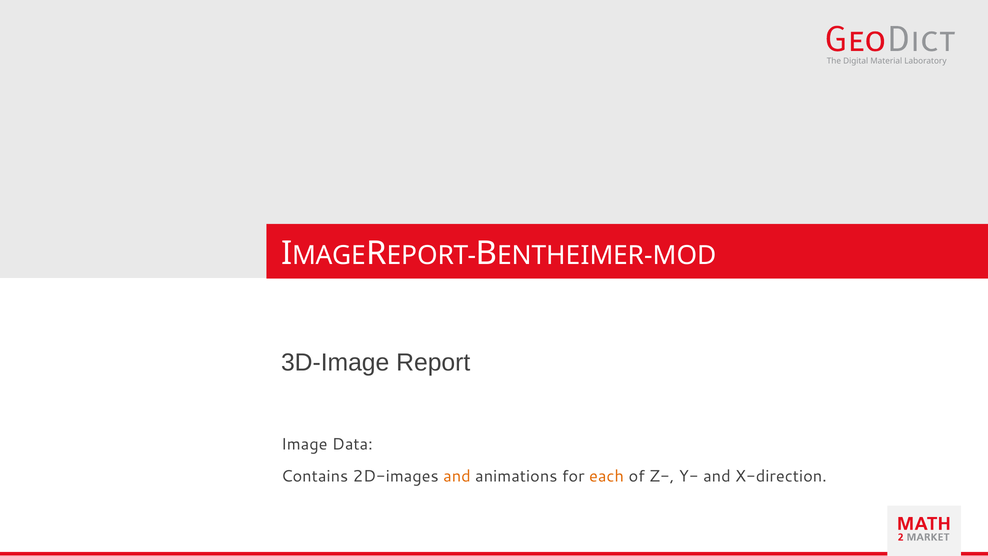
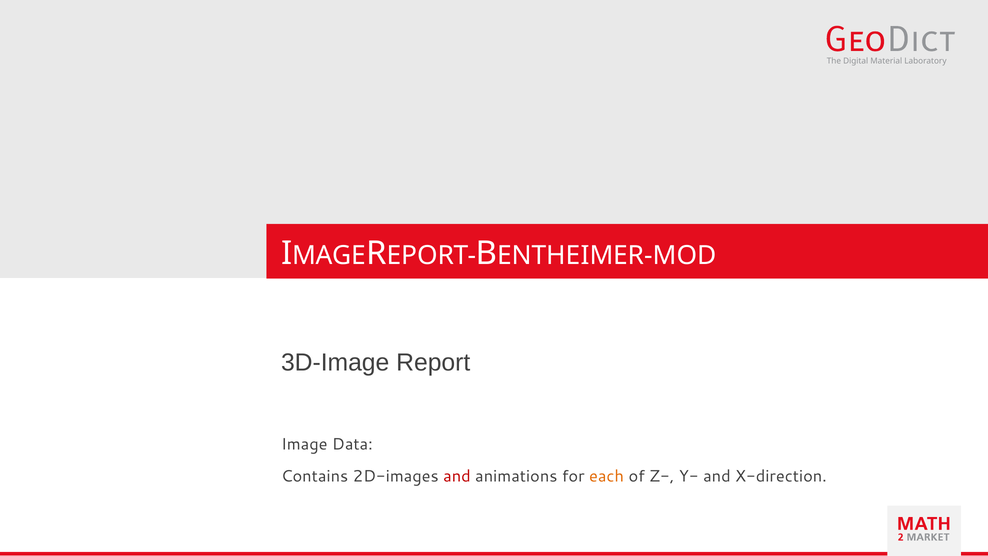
and colour: orange -> red (457, 476)
